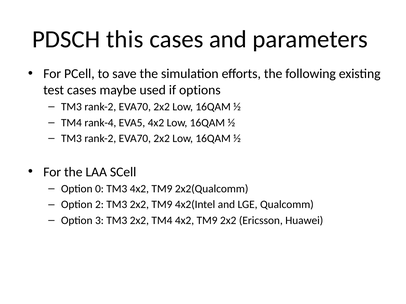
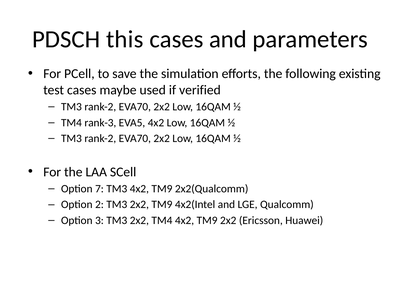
options: options -> verified (200, 90)
rank-4: rank-4 -> rank-3 (100, 123)
0: 0 -> 7 (99, 189)
